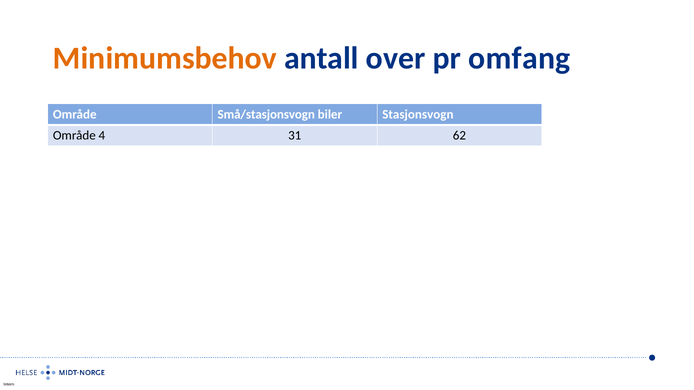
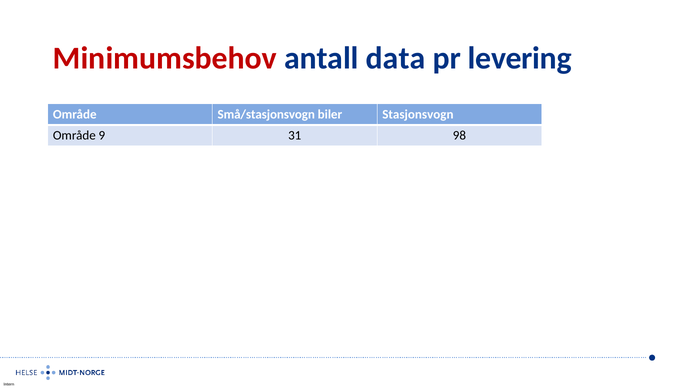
Minimumsbehov colour: orange -> red (165, 58)
over: over -> data (396, 58)
omfang: omfang -> levering (520, 58)
4: 4 -> 9 (102, 136)
62: 62 -> 98 (459, 136)
